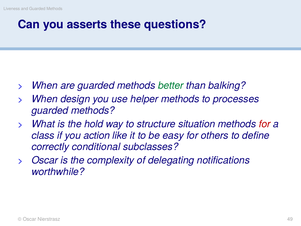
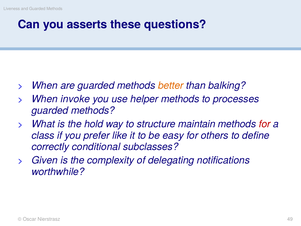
better colour: green -> orange (171, 86)
design: design -> invoke (75, 99)
situation: situation -> maintain (197, 124)
action: action -> prefer (97, 135)
Oscar: Oscar -> Given (45, 160)
